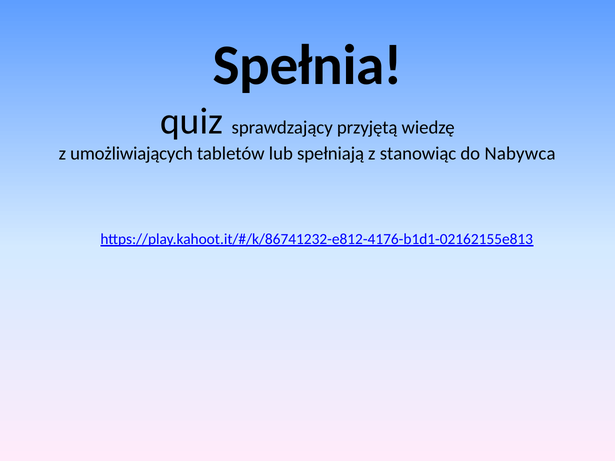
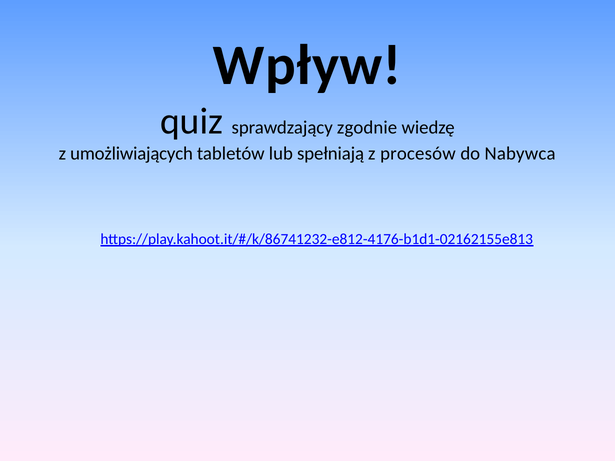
Spełnia: Spełnia -> Wpływ (307, 66)
przyjętą: przyjętą -> zgodnie (367, 127)
stanowiąc: stanowiąc -> procesów (418, 154)
